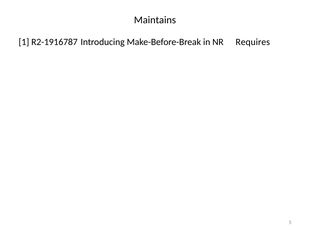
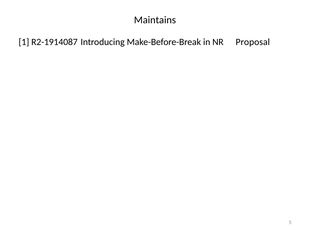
R2-1916787: R2-1916787 -> R2-1914087 (54, 42)
Requires: Requires -> Proposal (253, 42)
